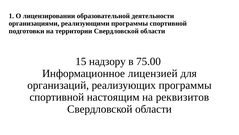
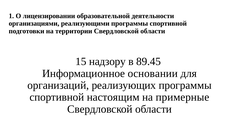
75.00: 75.00 -> 89.45 (149, 61)
лицензией: лицензией -> основании (153, 73)
реквизитов: реквизитов -> примерные (183, 97)
